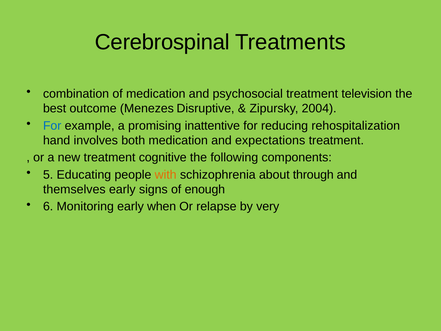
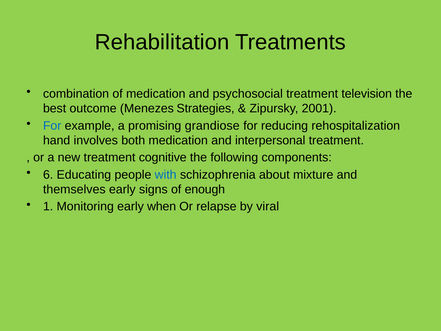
Cerebrospinal: Cerebrospinal -> Rehabilitation (162, 42)
Disruptive: Disruptive -> Strategies (206, 108)
2004: 2004 -> 2001 (319, 108)
inattentive: inattentive -> grandiose (212, 126)
expectations: expectations -> interpersonal (270, 140)
5: 5 -> 6 (48, 175)
with colour: orange -> blue (166, 175)
through: through -> mixture (313, 175)
6: 6 -> 1 (48, 206)
very: very -> viral (268, 206)
